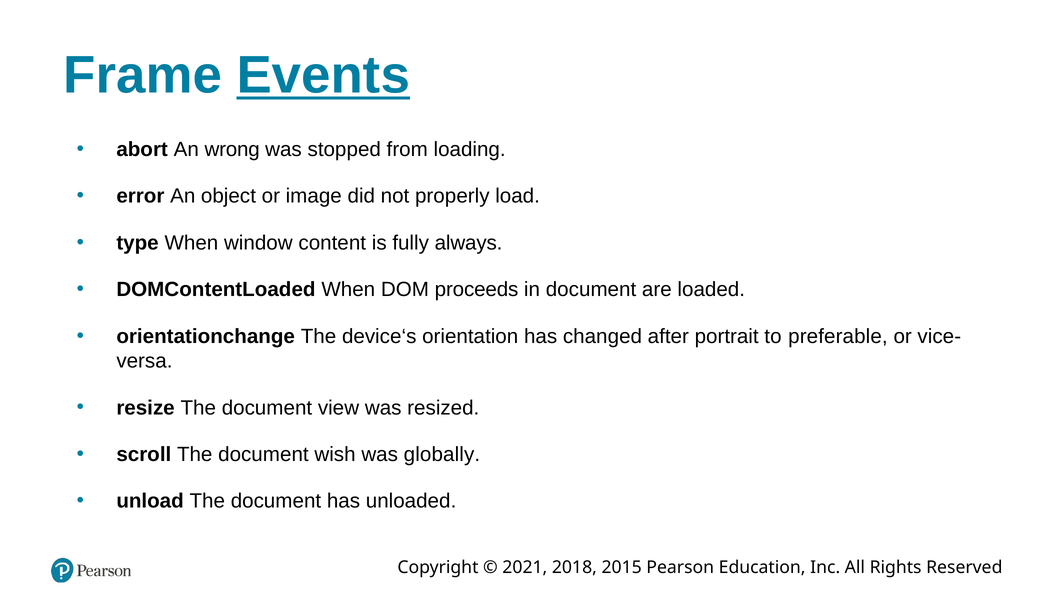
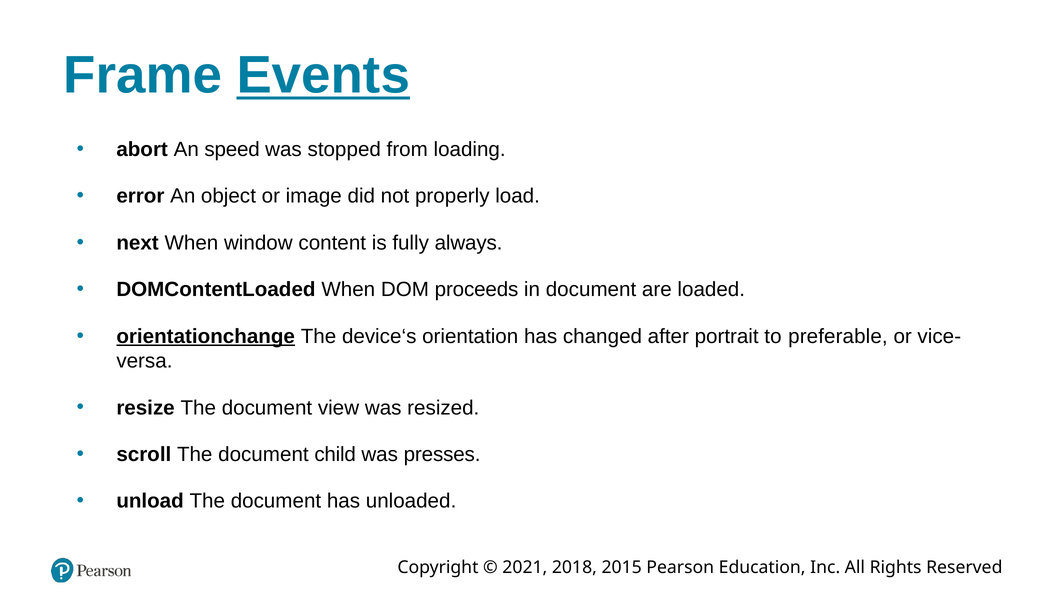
wrong: wrong -> speed (232, 149)
type: type -> next (138, 243)
orientationchange underline: none -> present (206, 336)
wish: wish -> child (335, 455)
globally: globally -> presses (442, 455)
